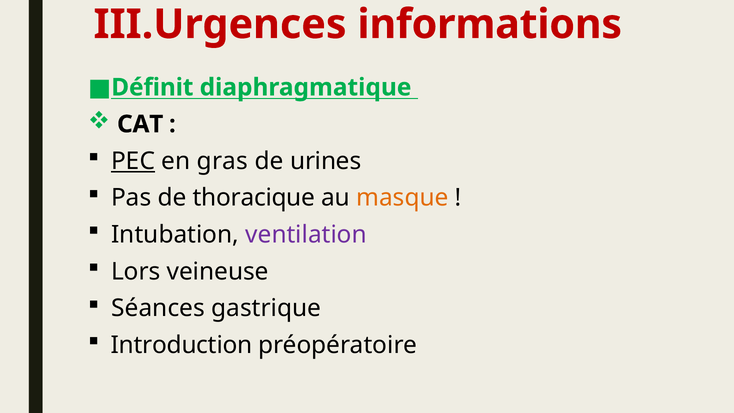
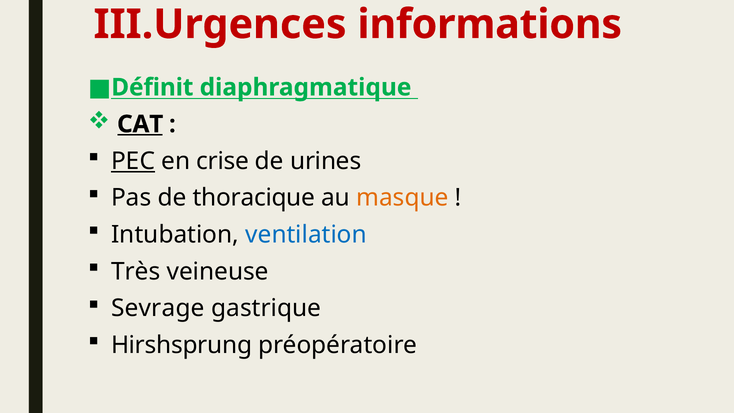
CAT underline: none -> present (140, 124)
gras: gras -> crise (223, 161)
ventilation colour: purple -> blue (306, 235)
Lors: Lors -> Très (136, 271)
Séances: Séances -> Sevrage (158, 308)
Introduction: Introduction -> Hirshsprung (182, 345)
